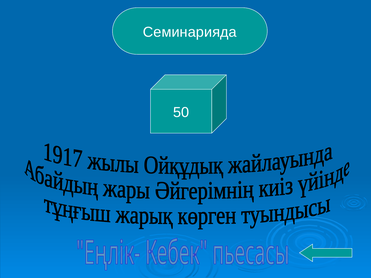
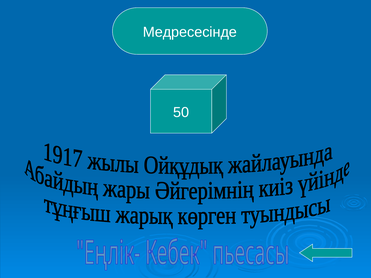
Семинарияда: Семинарияда -> Медресесінде (190, 32)
